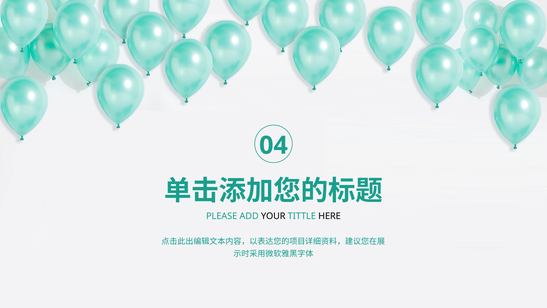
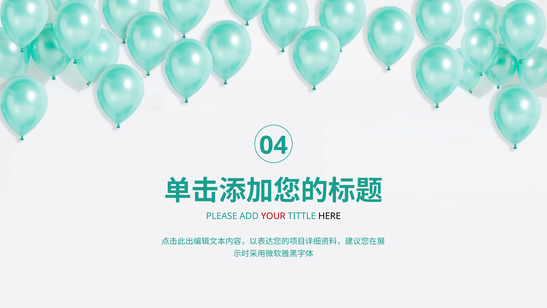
YOUR colour: black -> red (273, 216)
